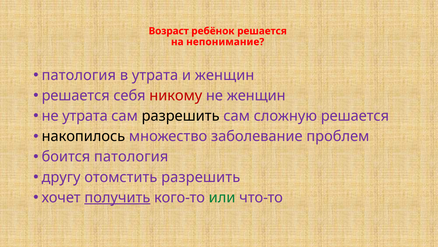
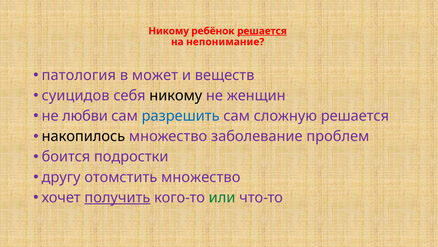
Возраст: Возраст -> Никому (169, 31)
решается underline: none -> present (262, 31)
в утрата: утрата -> может (155, 75)
и женщин: женщин -> веществ (225, 75)
решается: решается -> суицидов (76, 95)
никому colour: red -> black (176, 95)
не утрата: утрата -> любви (85, 116)
разрешить colour: black -> blue (181, 116)
боится патология: патология -> подростки (131, 156)
отомстить разрешить: разрешить -> множество (201, 177)
